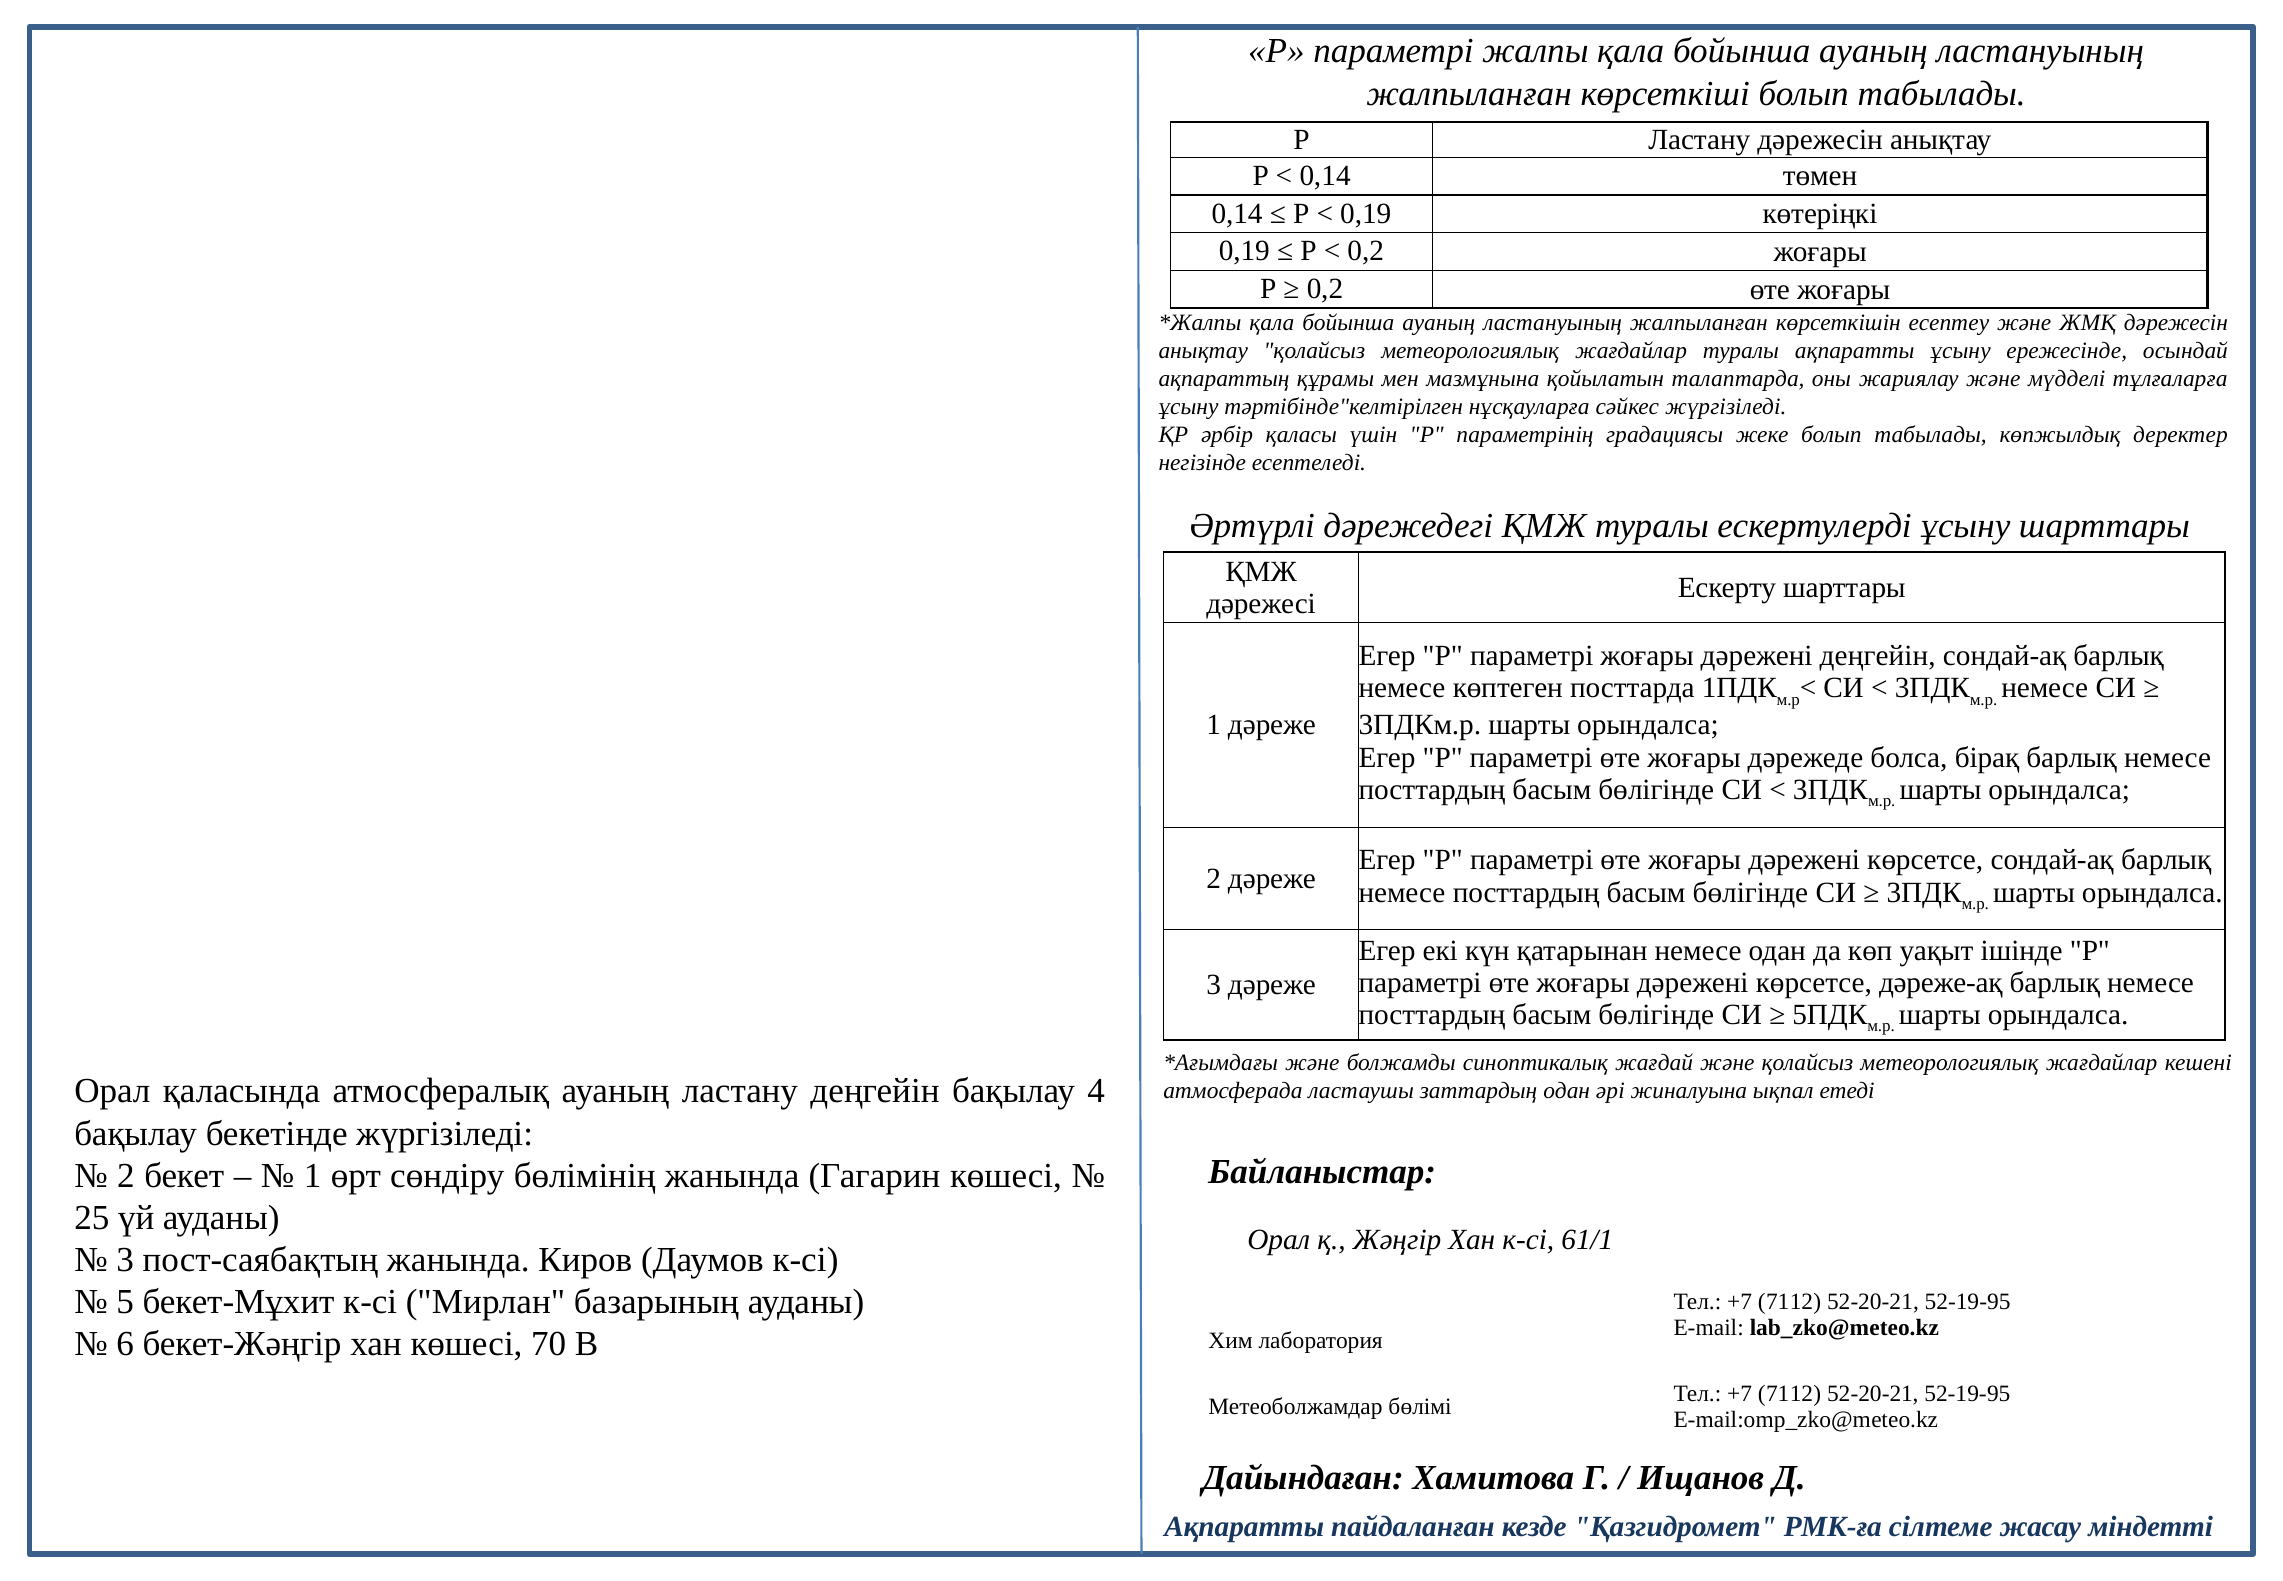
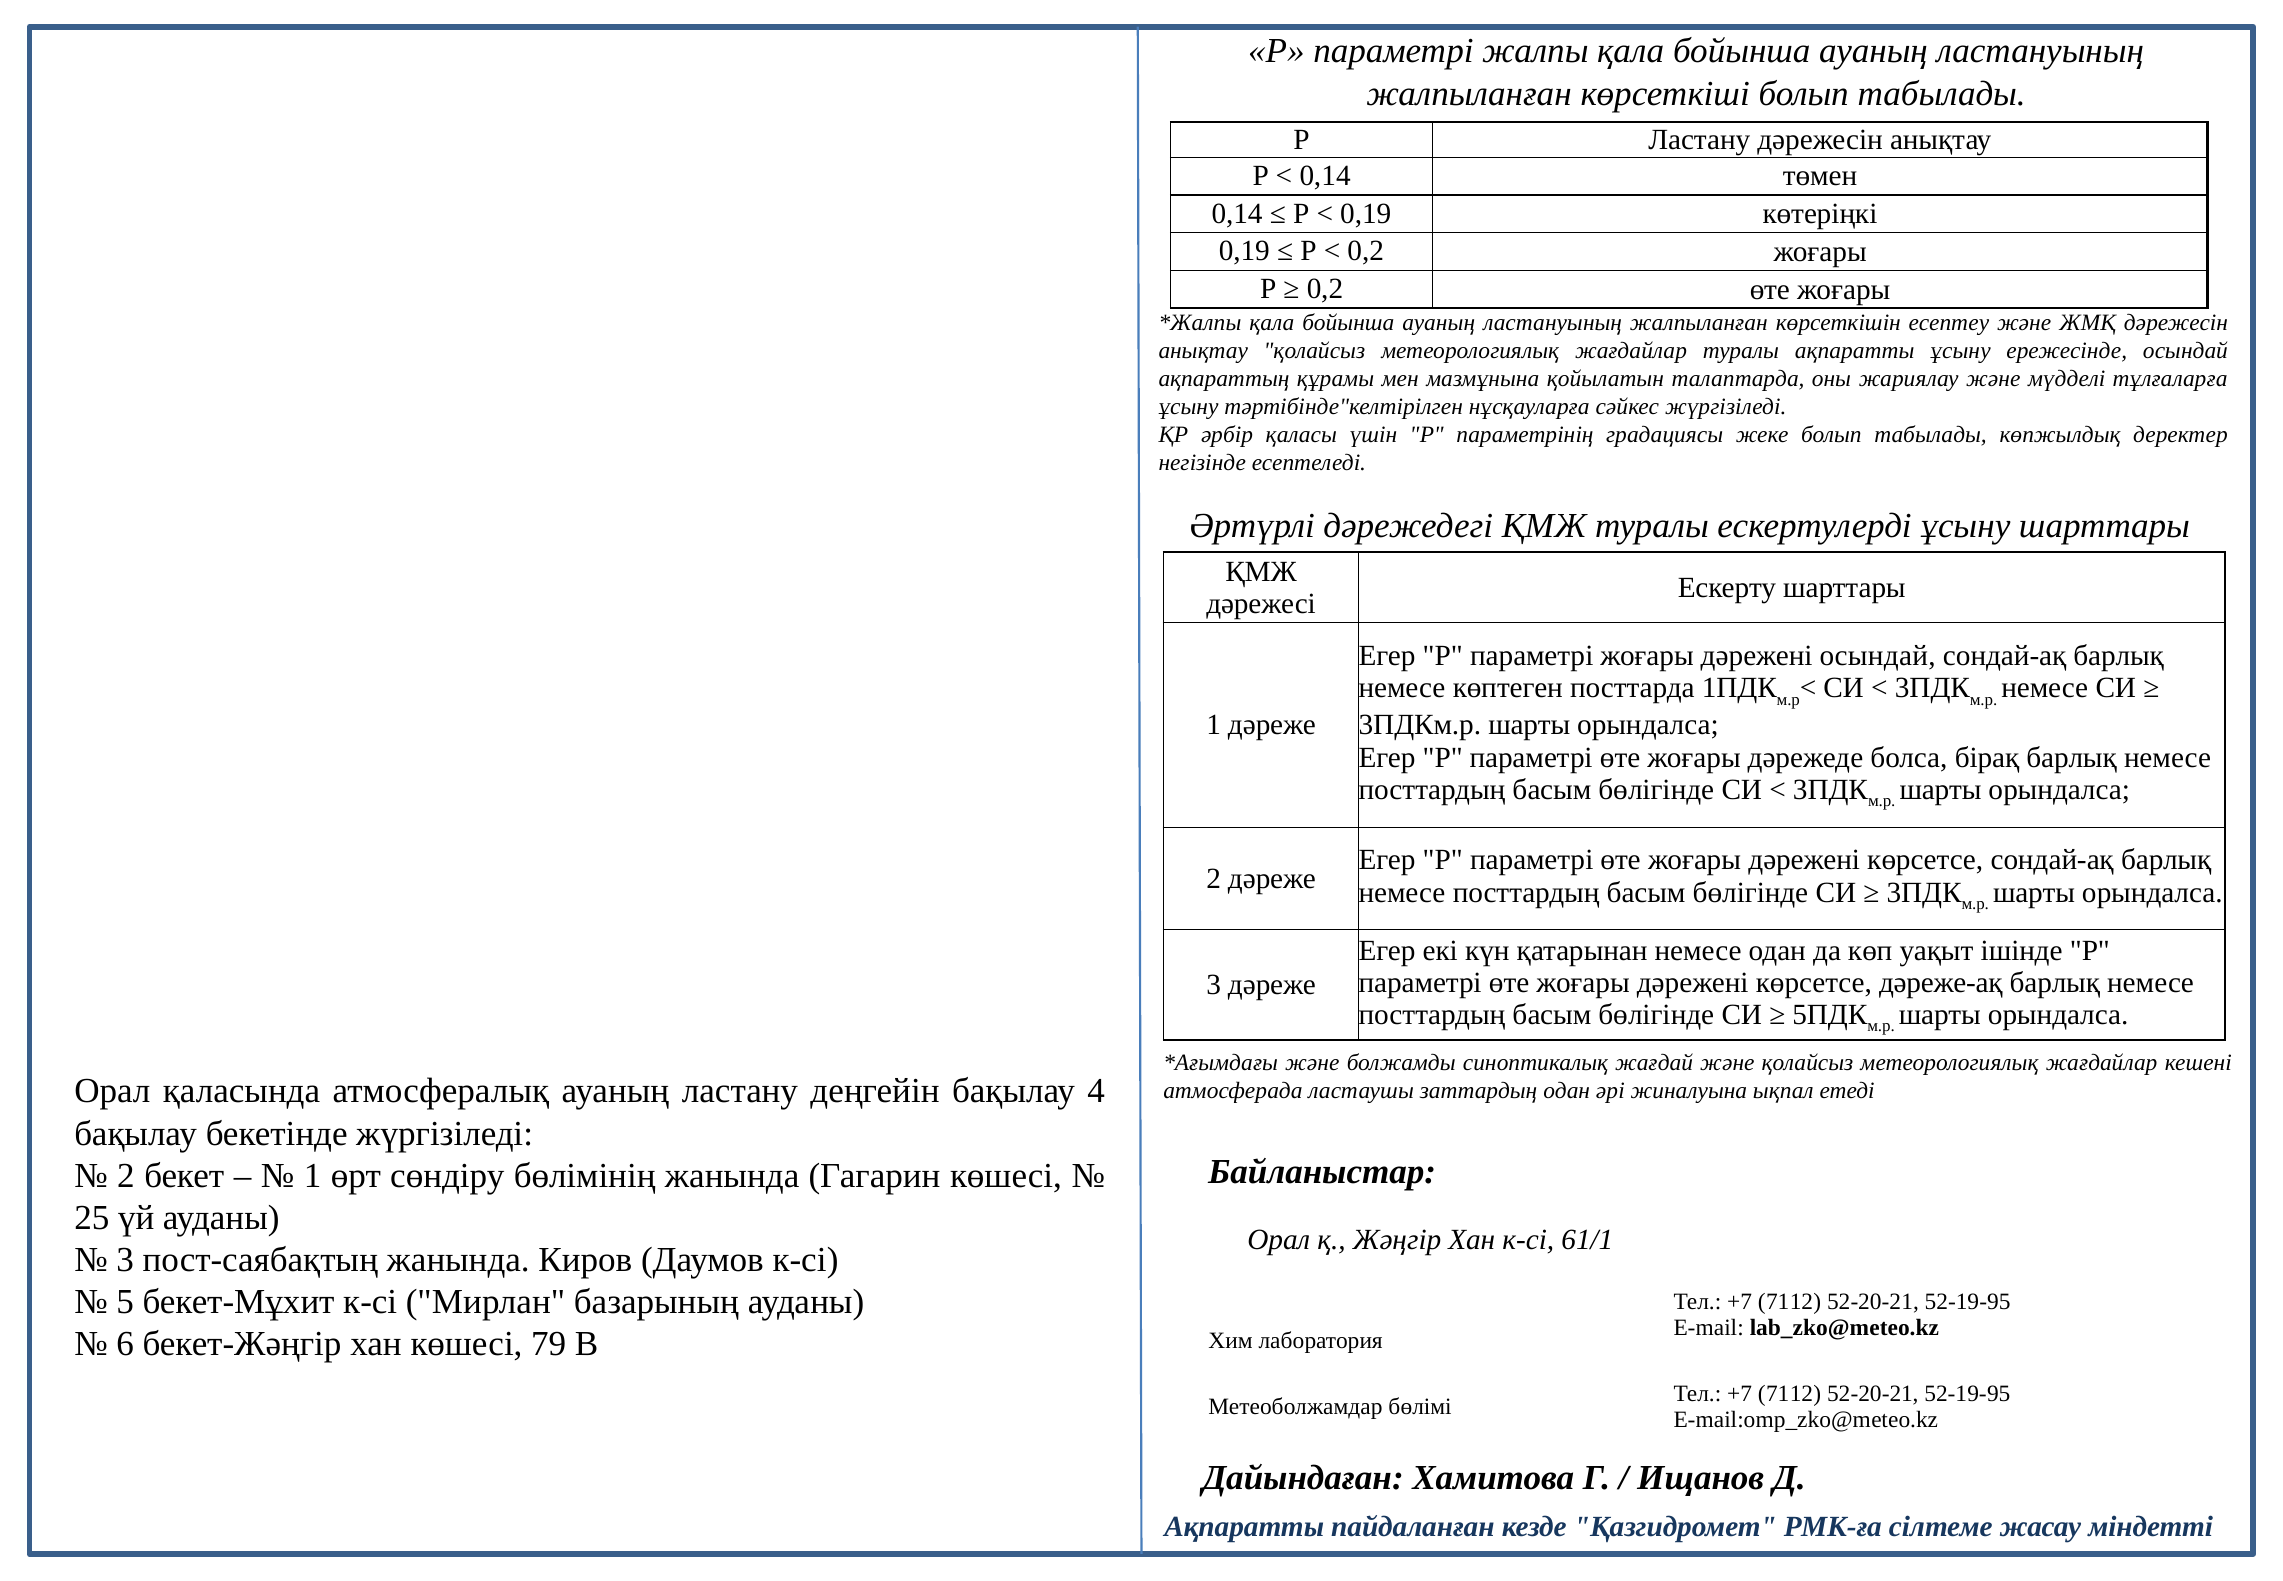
дәрежені деңгейін: деңгейін -> осындай (1878, 656)
70: 70 -> 79 (549, 1344)
